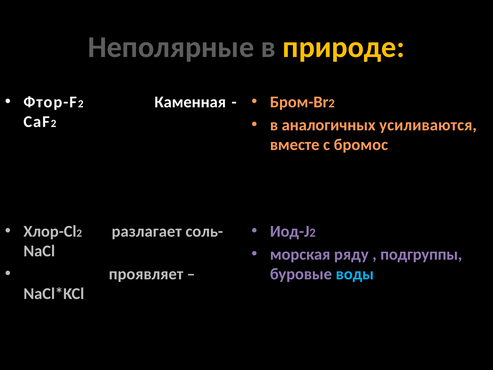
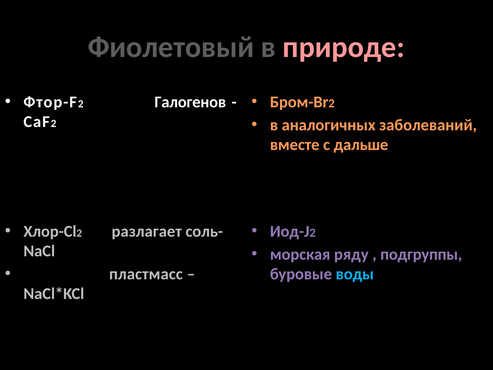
Неполярные: Неполярные -> Фиолетовый (171, 47)
природе colour: yellow -> pink (344, 47)
Каменная: Каменная -> Галогенов (190, 102)
усиливаются: усиливаются -> заболеваний (428, 125)
бромос: бромос -> дальше (361, 145)
проявляет: проявляет -> пластмасс (146, 274)
